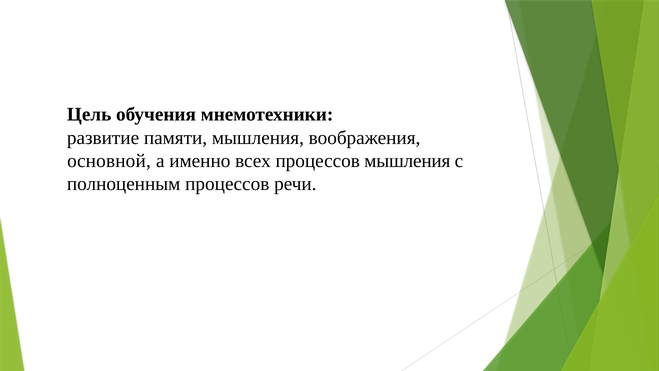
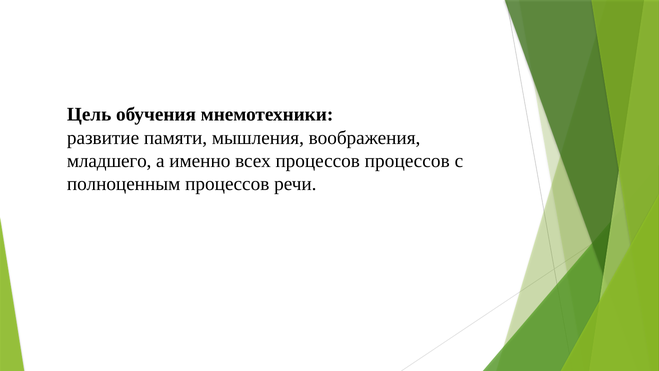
основной: основной -> младшего (109, 161)
процессов мышления: мышления -> процессов (407, 161)
